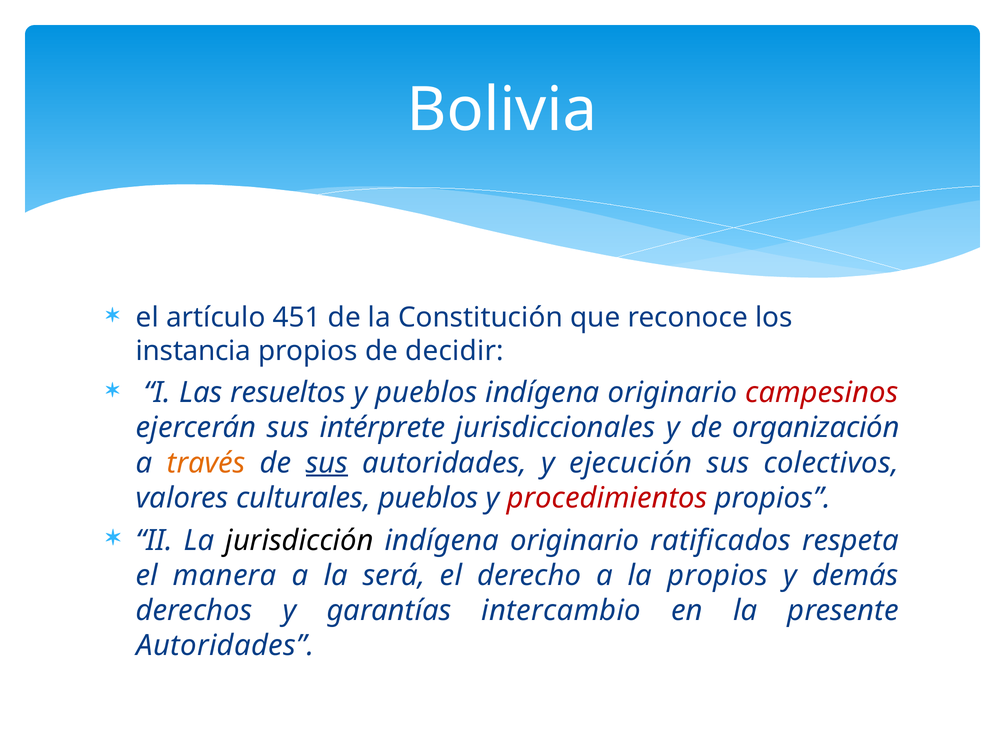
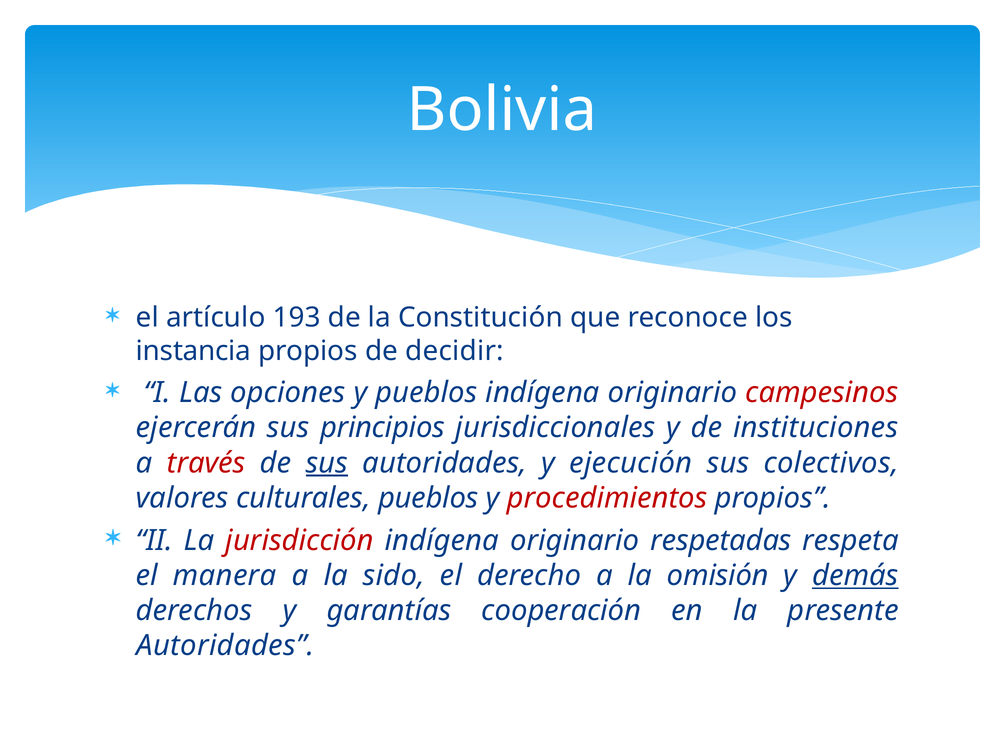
451: 451 -> 193 (297, 317)
resueltos: resueltos -> opciones (288, 393)
intérprete: intérprete -> principios (383, 428)
organización: organización -> instituciones (816, 428)
través colour: orange -> red (206, 463)
jurisdicción colour: black -> red (300, 540)
ratificados: ratificados -> respetadas (721, 540)
será: será -> sido (394, 576)
la propios: propios -> omisión (718, 576)
demás underline: none -> present (855, 576)
intercambio: intercambio -> cooperación (561, 611)
